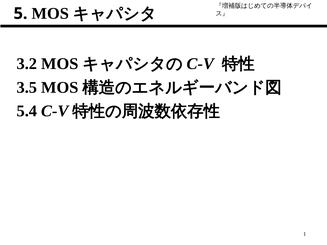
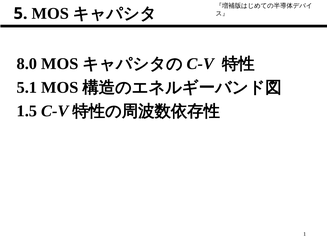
3.2: 3.2 -> 8.0 (27, 64)
3.5: 3.5 -> 5.1 (27, 88)
5.4: 5.4 -> 1.5 (27, 111)
